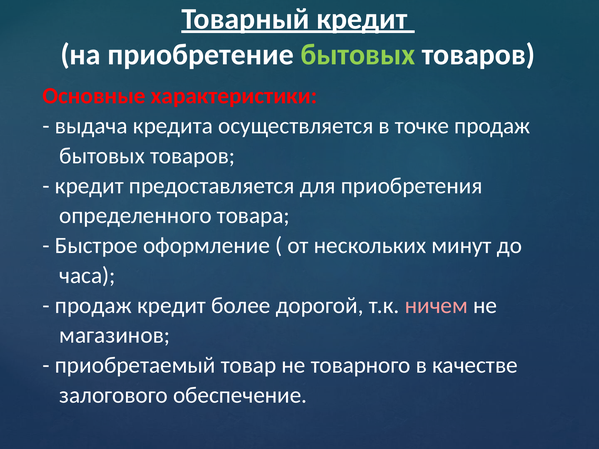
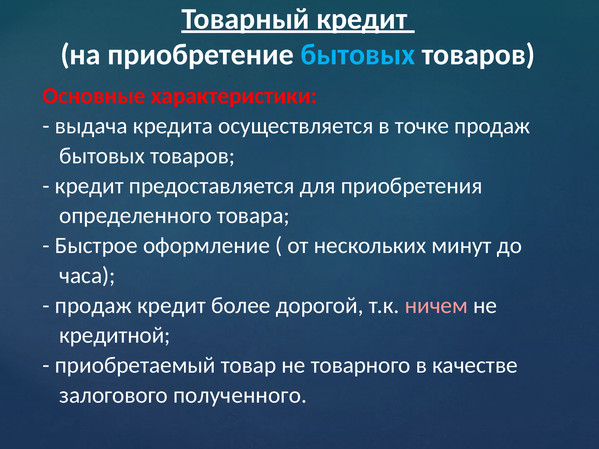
бытовых colour: light green -> light blue (358, 55)
магазинов: магазинов -> кредитной (115, 335)
обеспечение: обеспечение -> полученного (240, 395)
